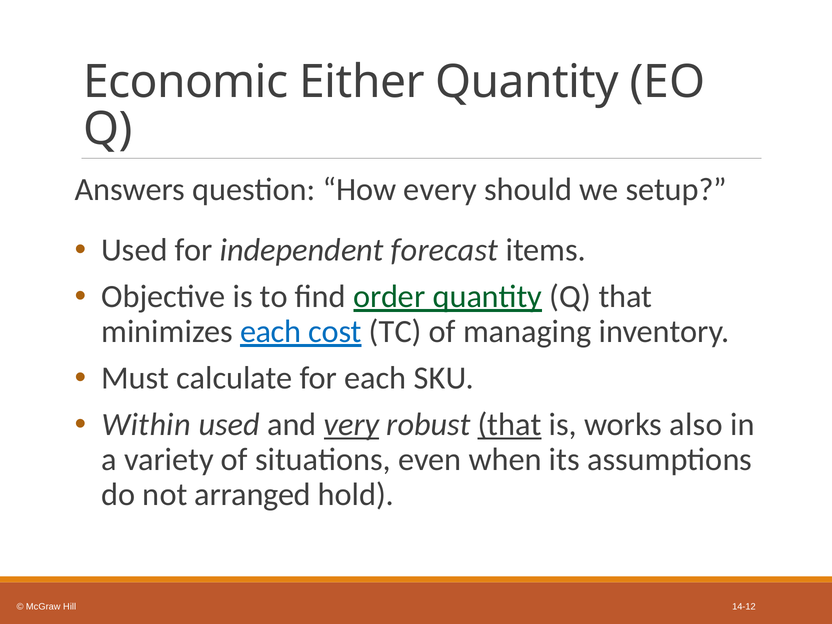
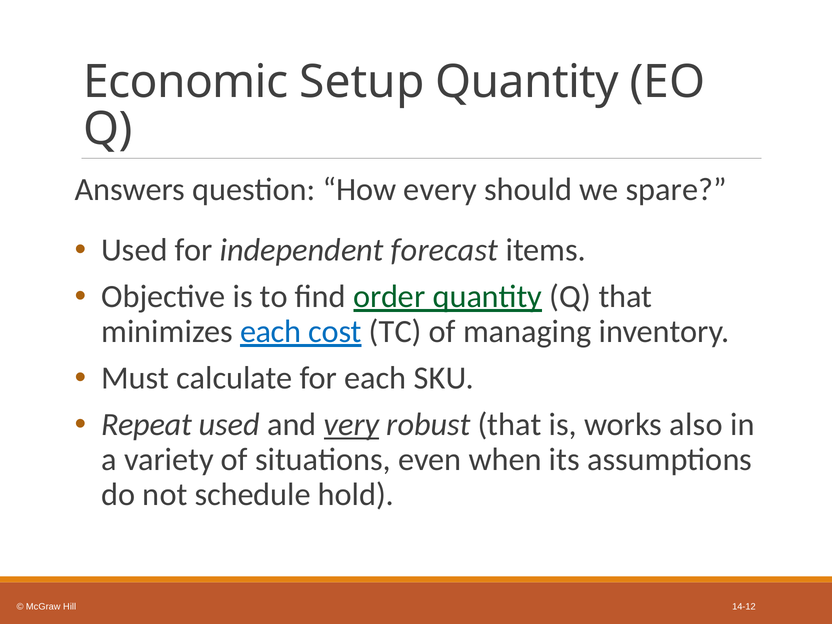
Either: Either -> Setup (362, 82)
setup: setup -> spare (676, 189)
Within: Within -> Repeat (146, 425)
that underline: present -> none (510, 425)
arranged: arranged -> schedule (253, 495)
